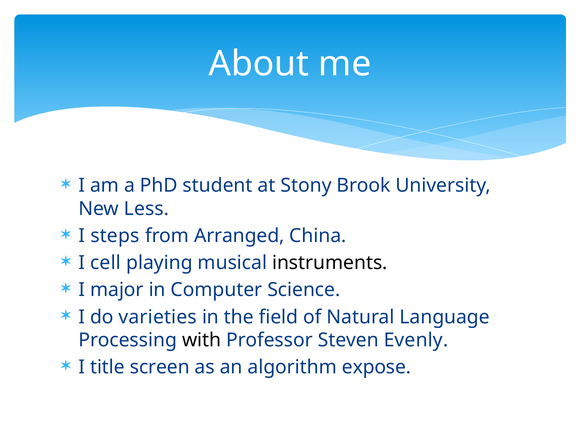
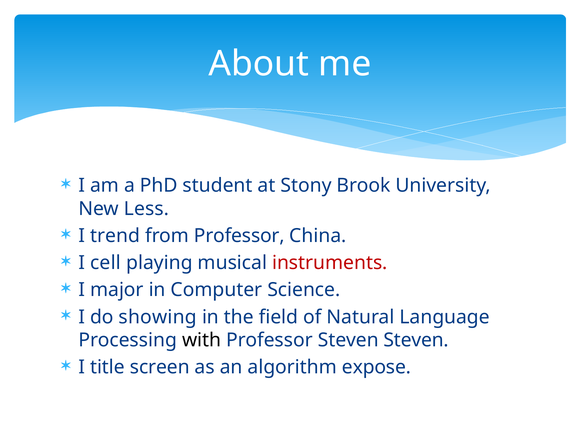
steps: steps -> trend (115, 236)
from Arranged: Arranged -> Professor (239, 236)
instruments colour: black -> red (330, 263)
varieties: varieties -> showing (158, 317)
Steven Evenly: Evenly -> Steven (416, 340)
